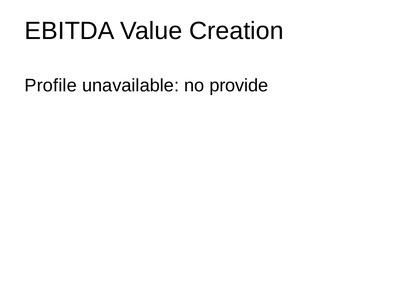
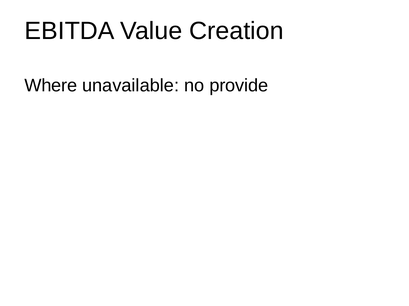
Profile: Profile -> Where (51, 86)
